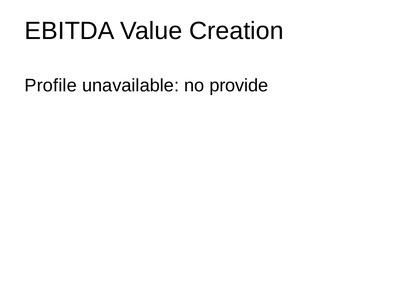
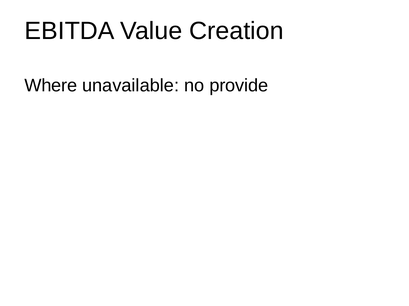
Profile: Profile -> Where (51, 86)
